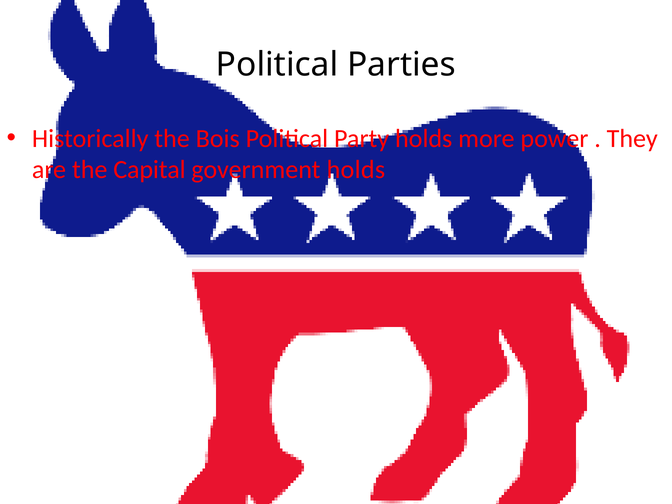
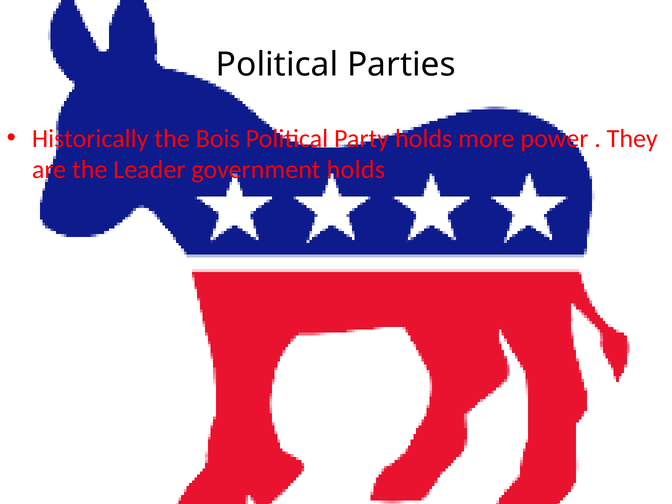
Capital: Capital -> Leader (149, 170)
